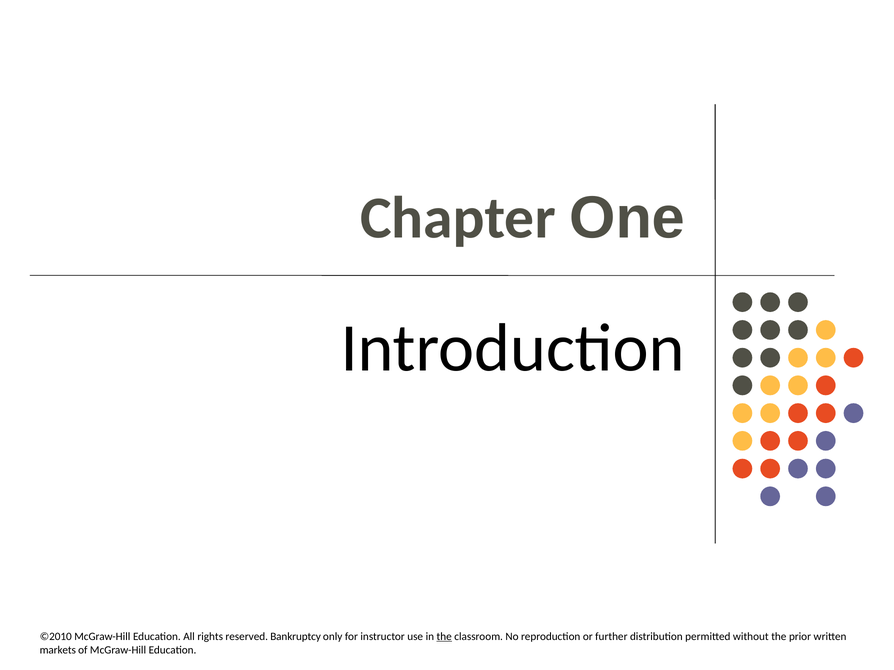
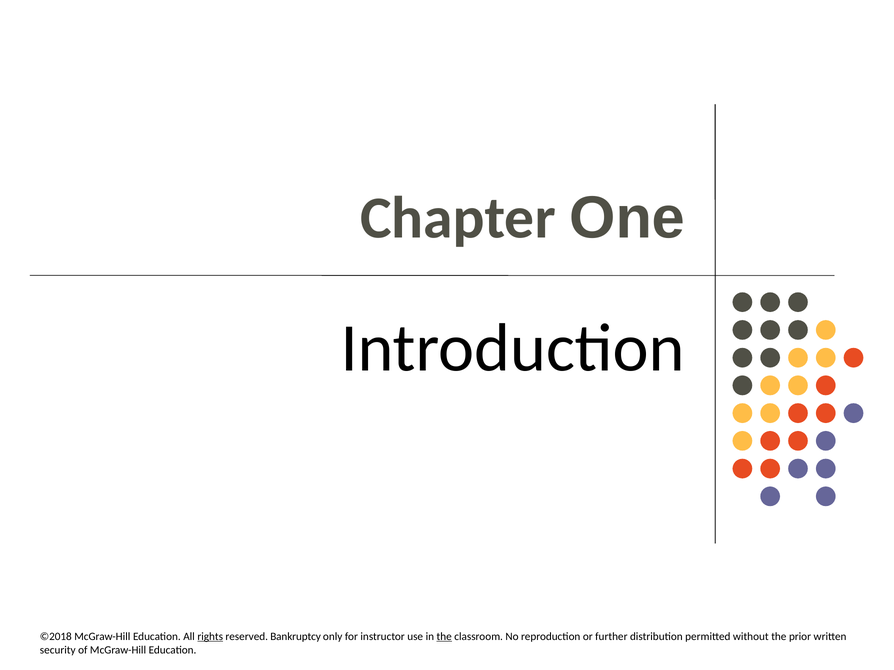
©2010: ©2010 -> ©2018 (56, 637)
rights underline: none -> present (210, 637)
markets: markets -> security (58, 650)
